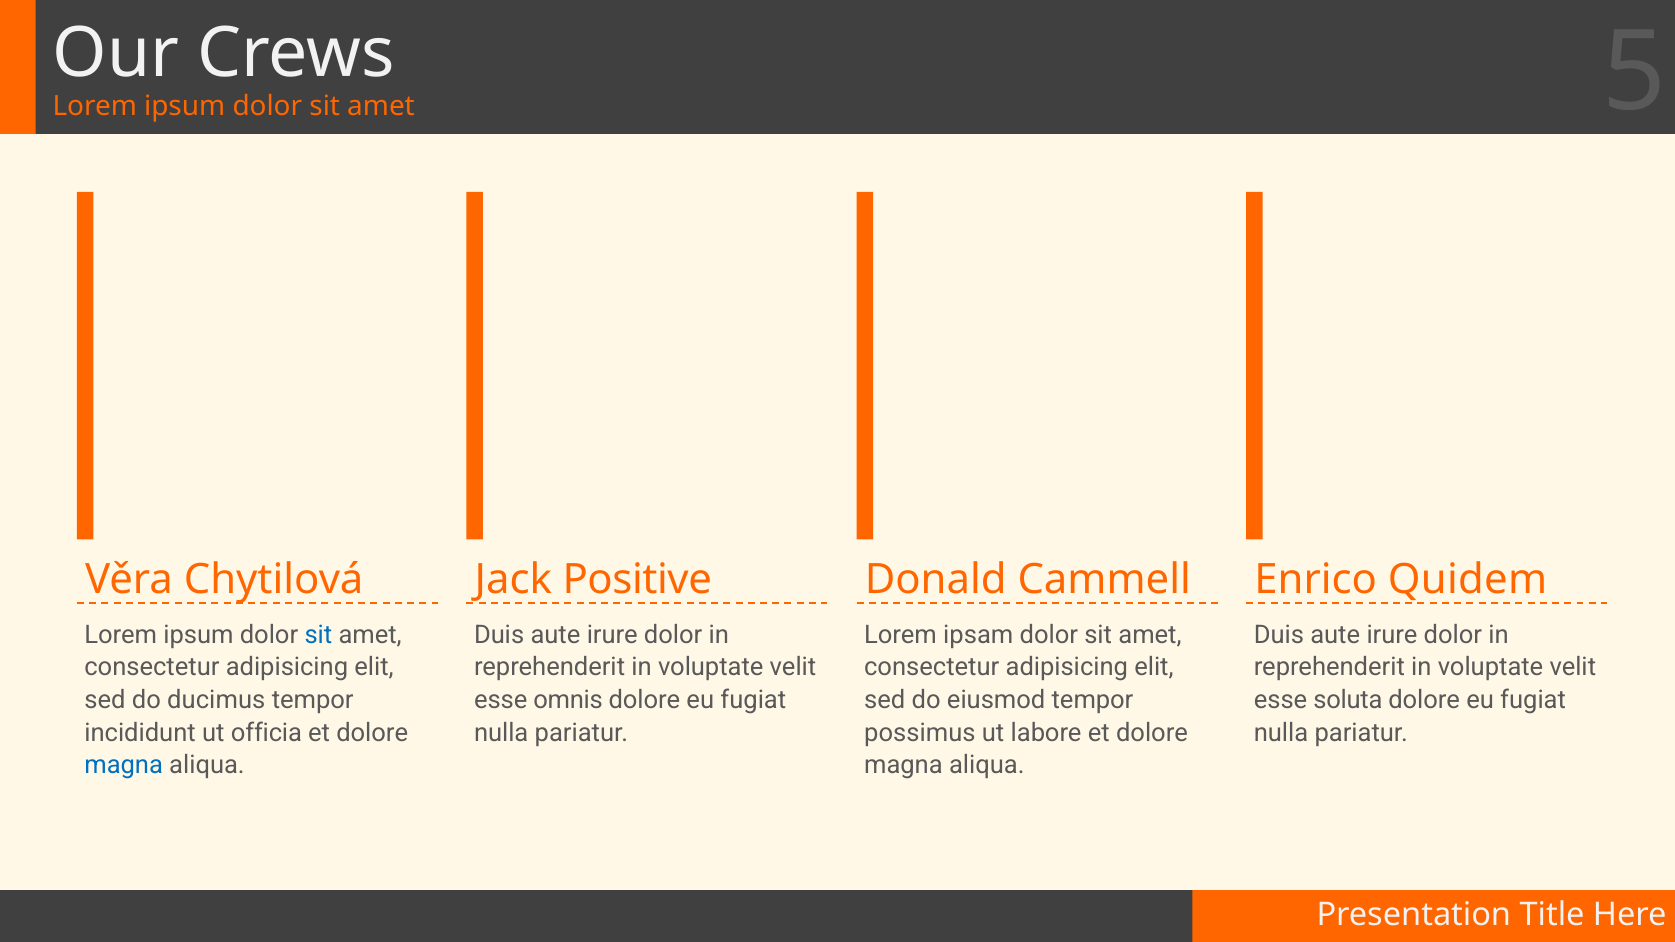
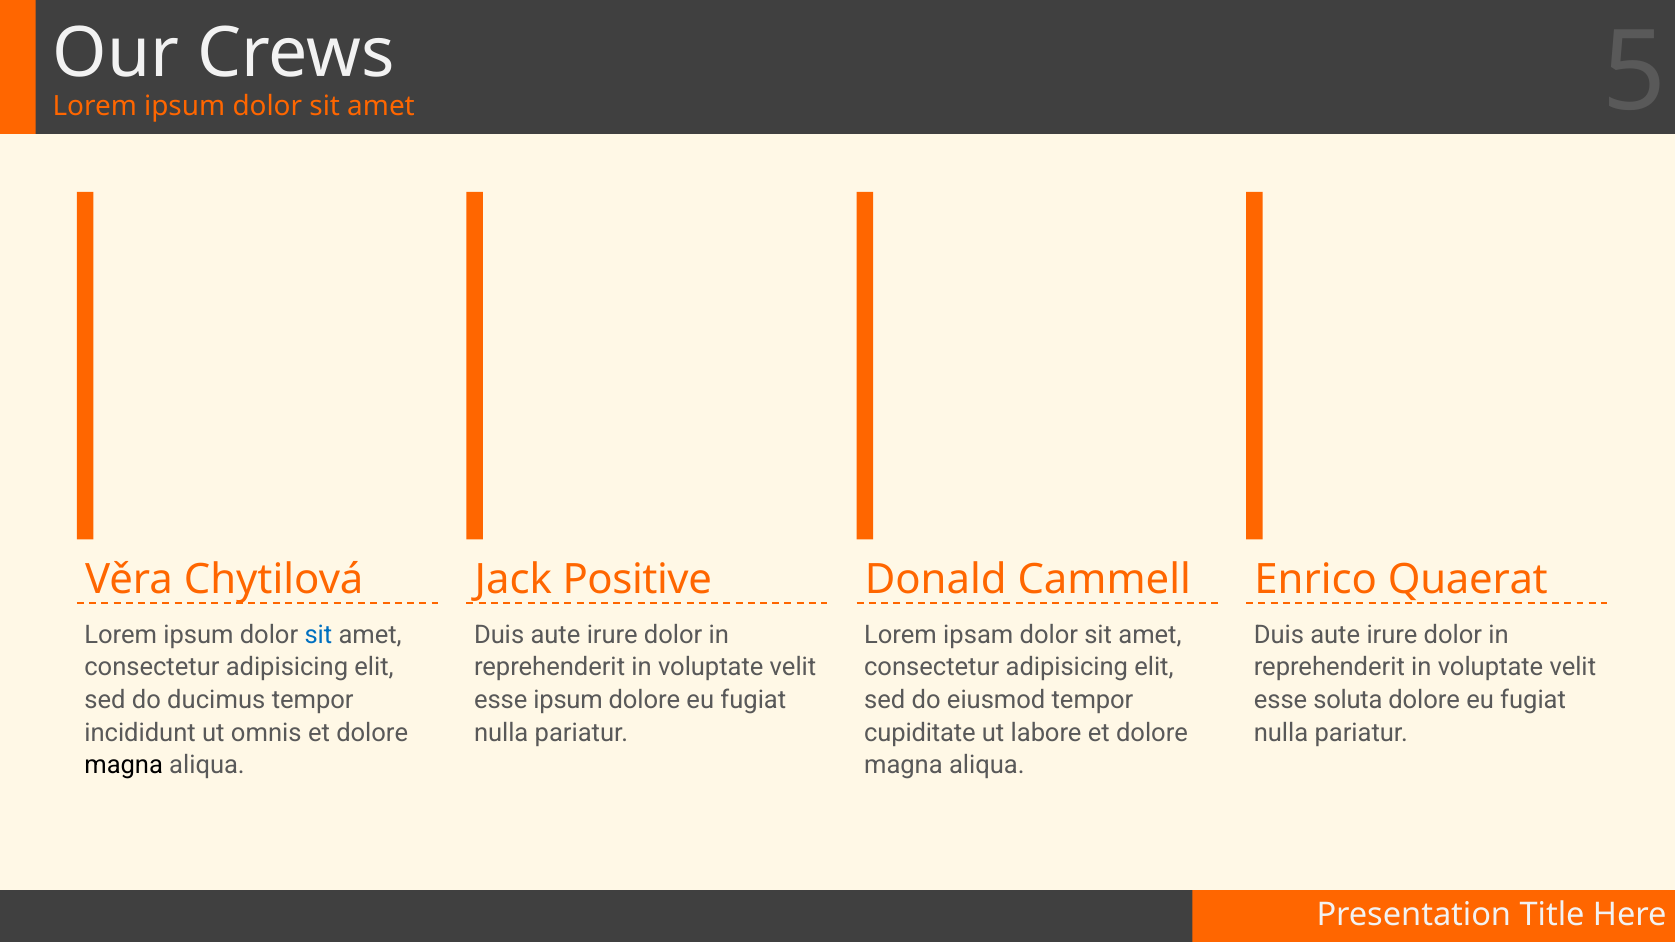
Quidem: Quidem -> Quaerat (1468, 580)
esse omnis: omnis -> ipsum (568, 700)
officia: officia -> omnis (266, 733)
possimus: possimus -> cupiditate (920, 733)
magna colour: blue -> black (124, 765)
